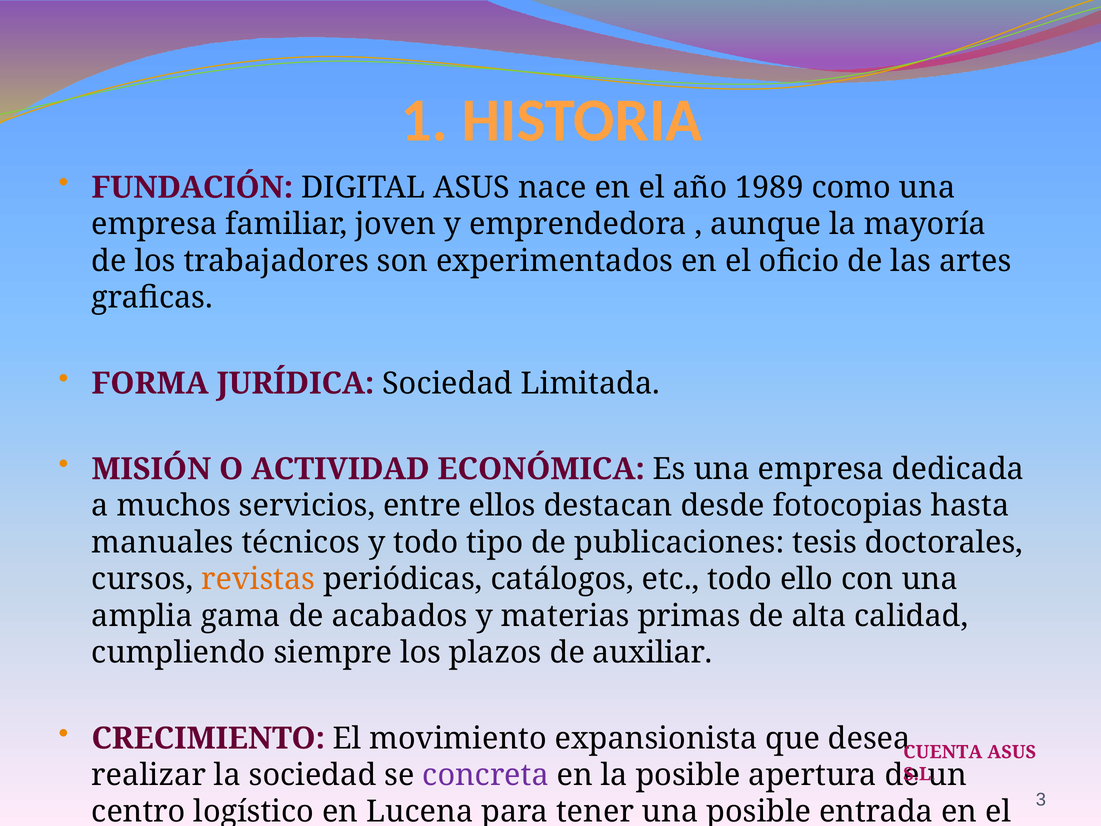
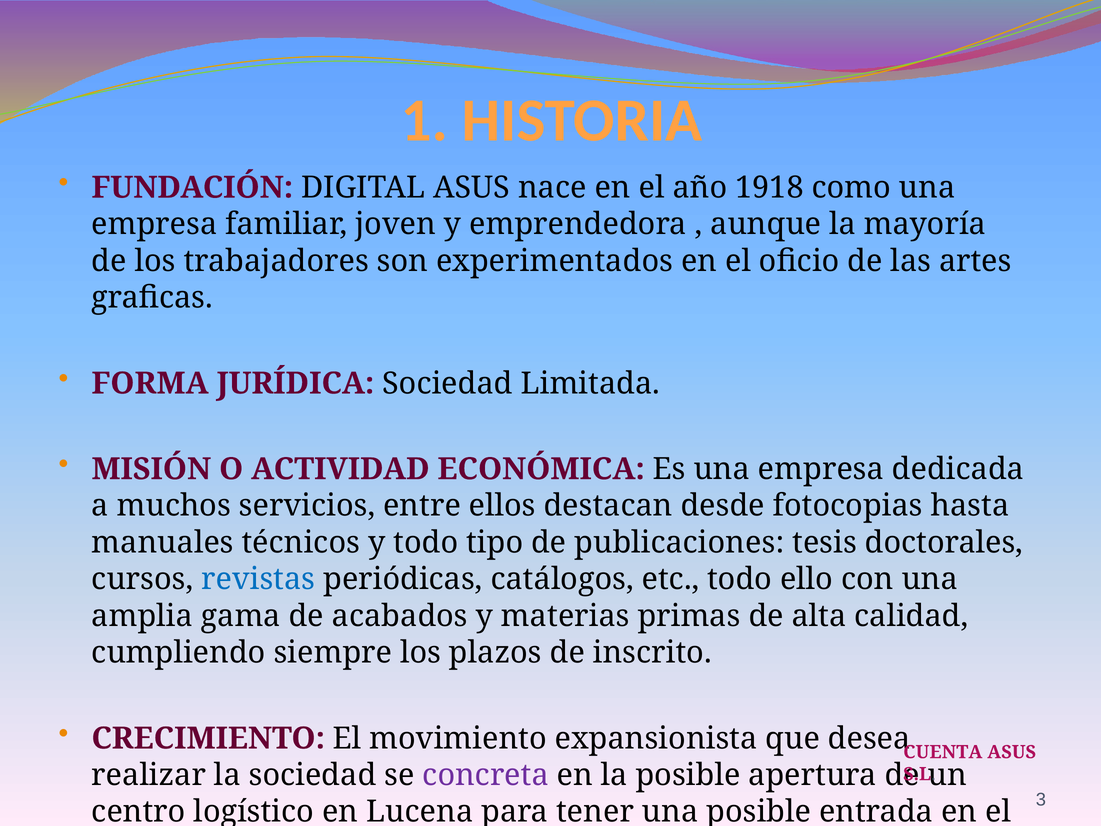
1989: 1989 -> 1918 (769, 188)
revistas colour: orange -> blue (258, 579)
auxiliar: auxiliar -> inscrito (652, 653)
